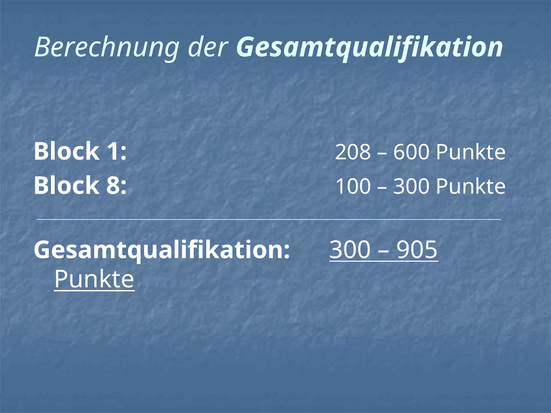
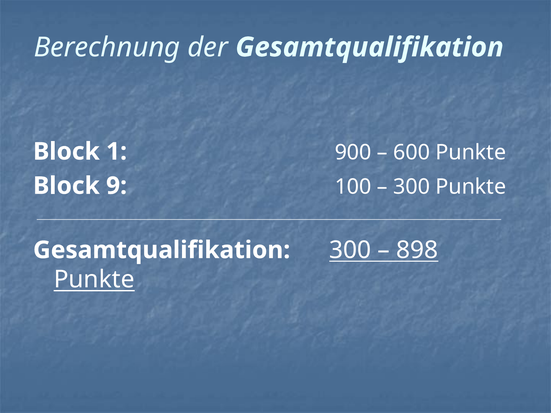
208: 208 -> 900 (353, 153)
8: 8 -> 9 (117, 186)
905: 905 -> 898 (417, 250)
